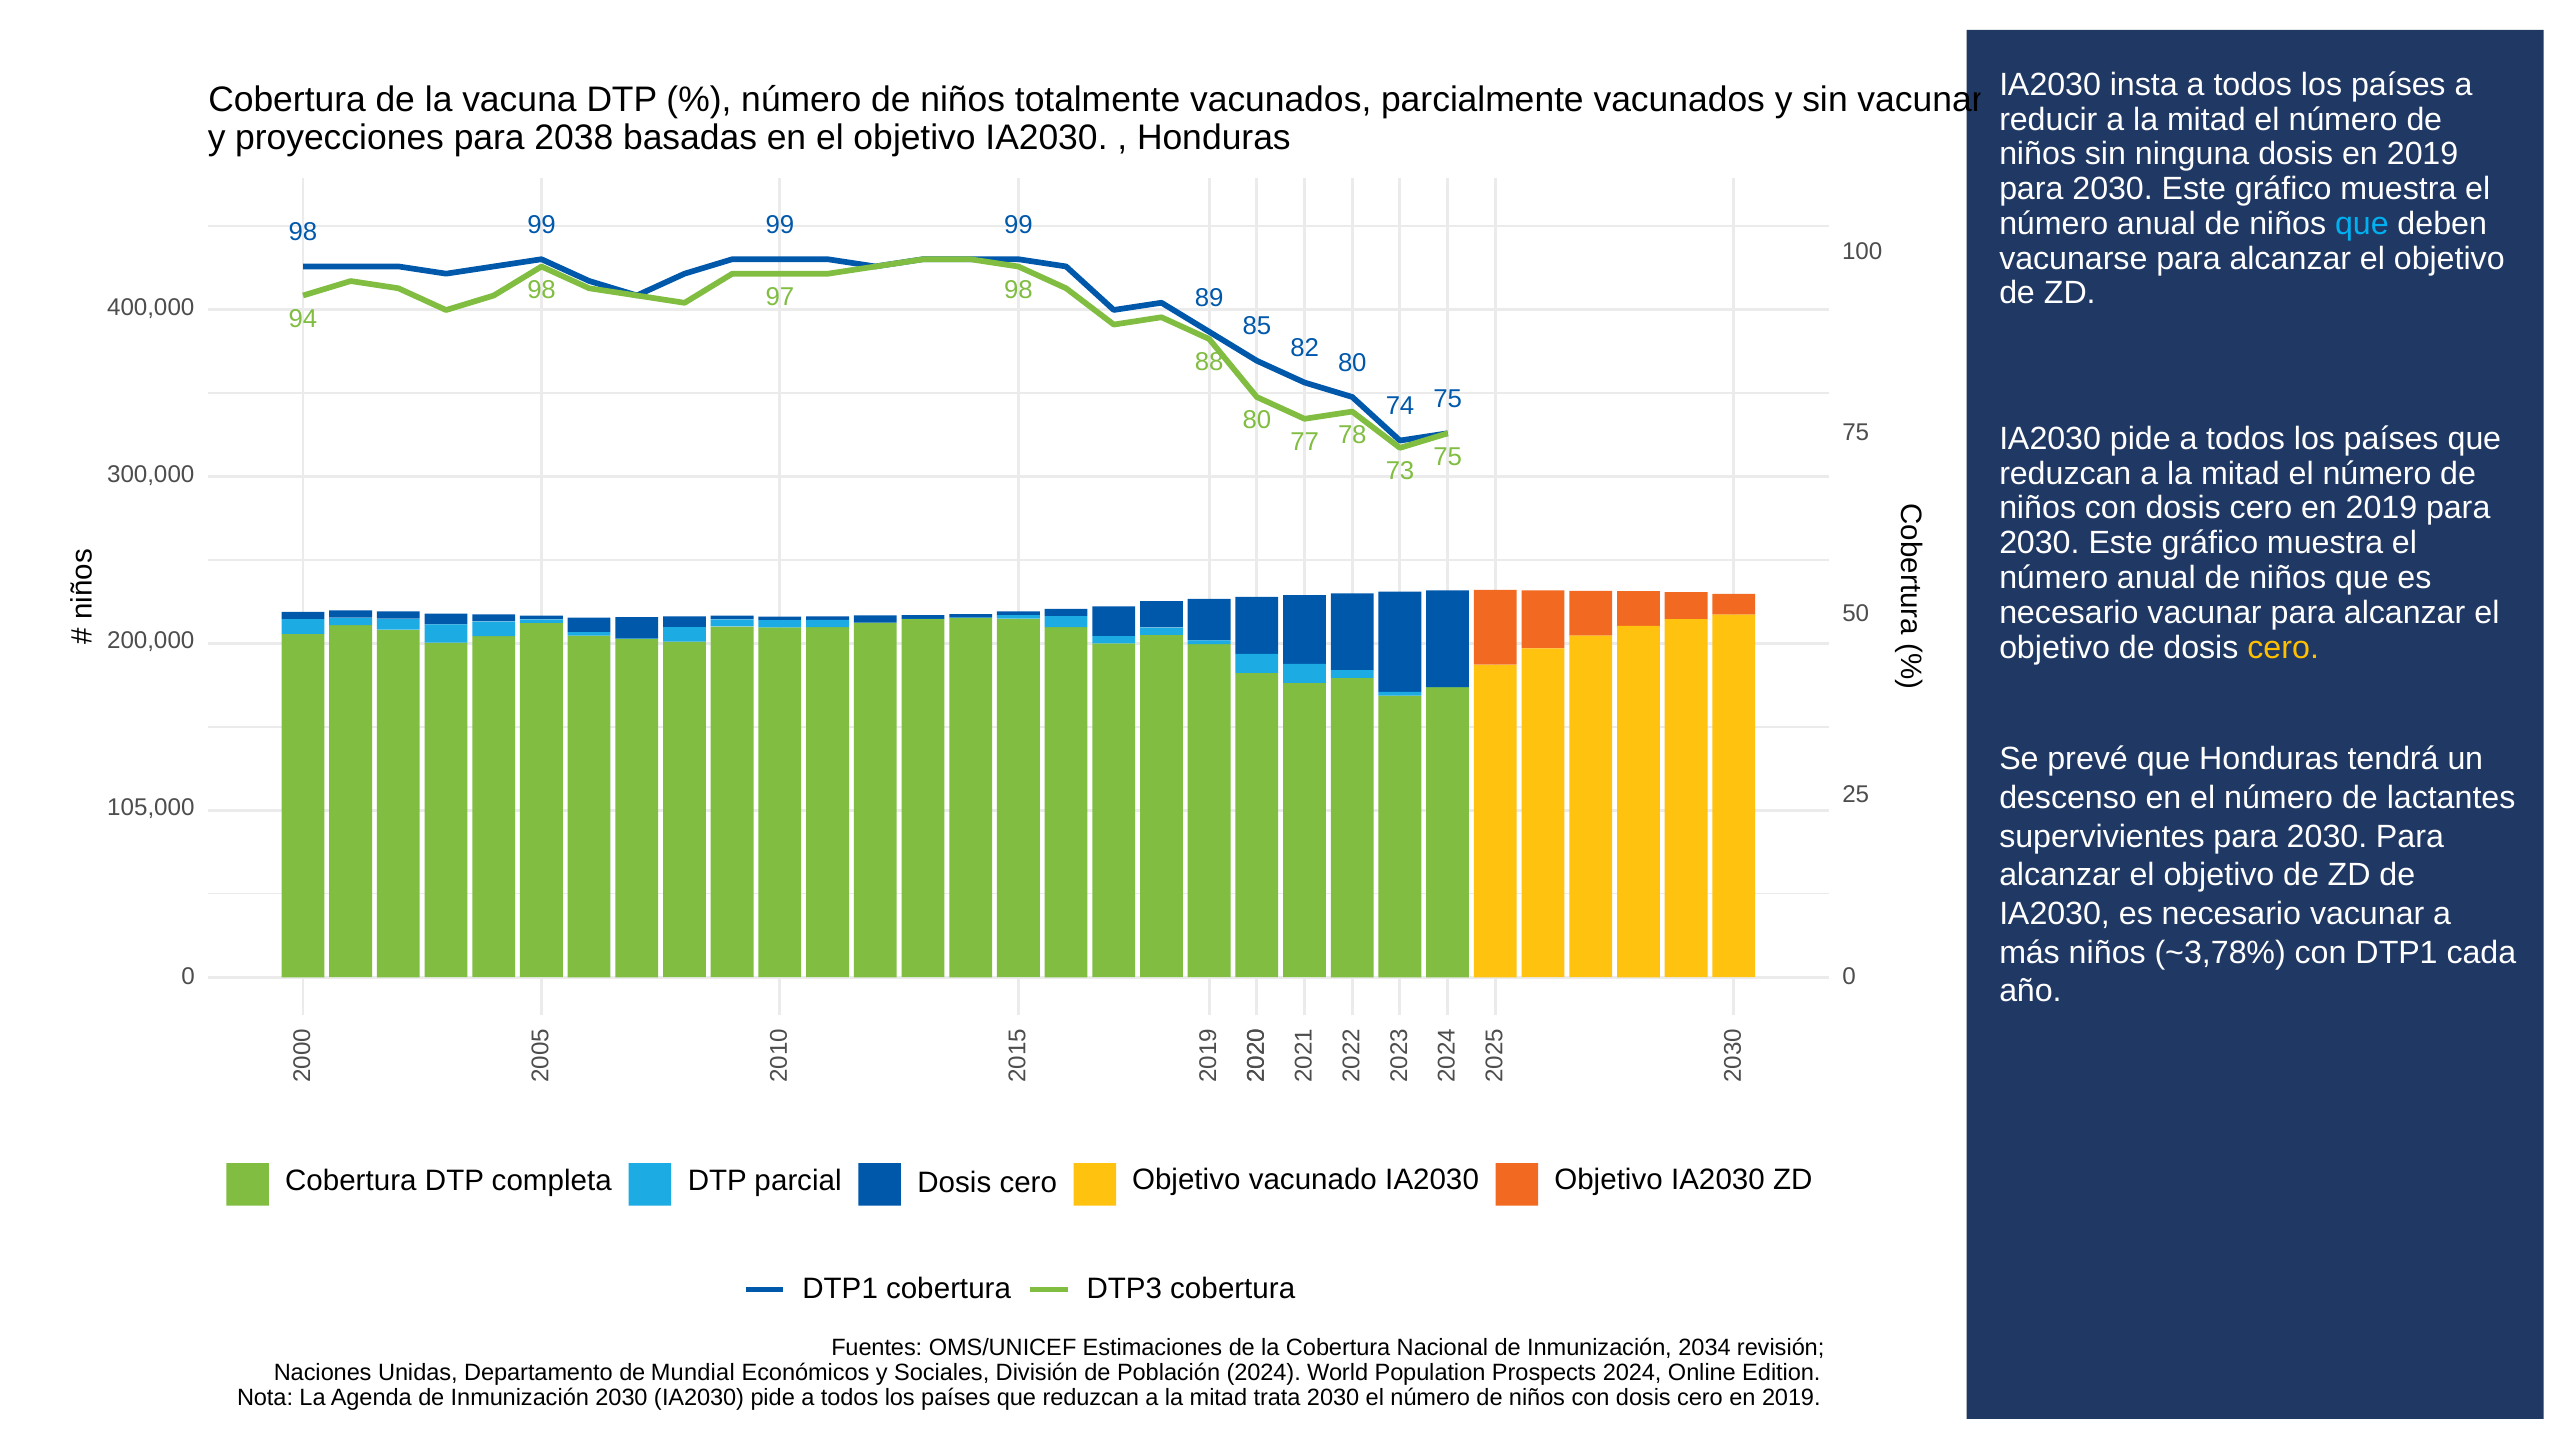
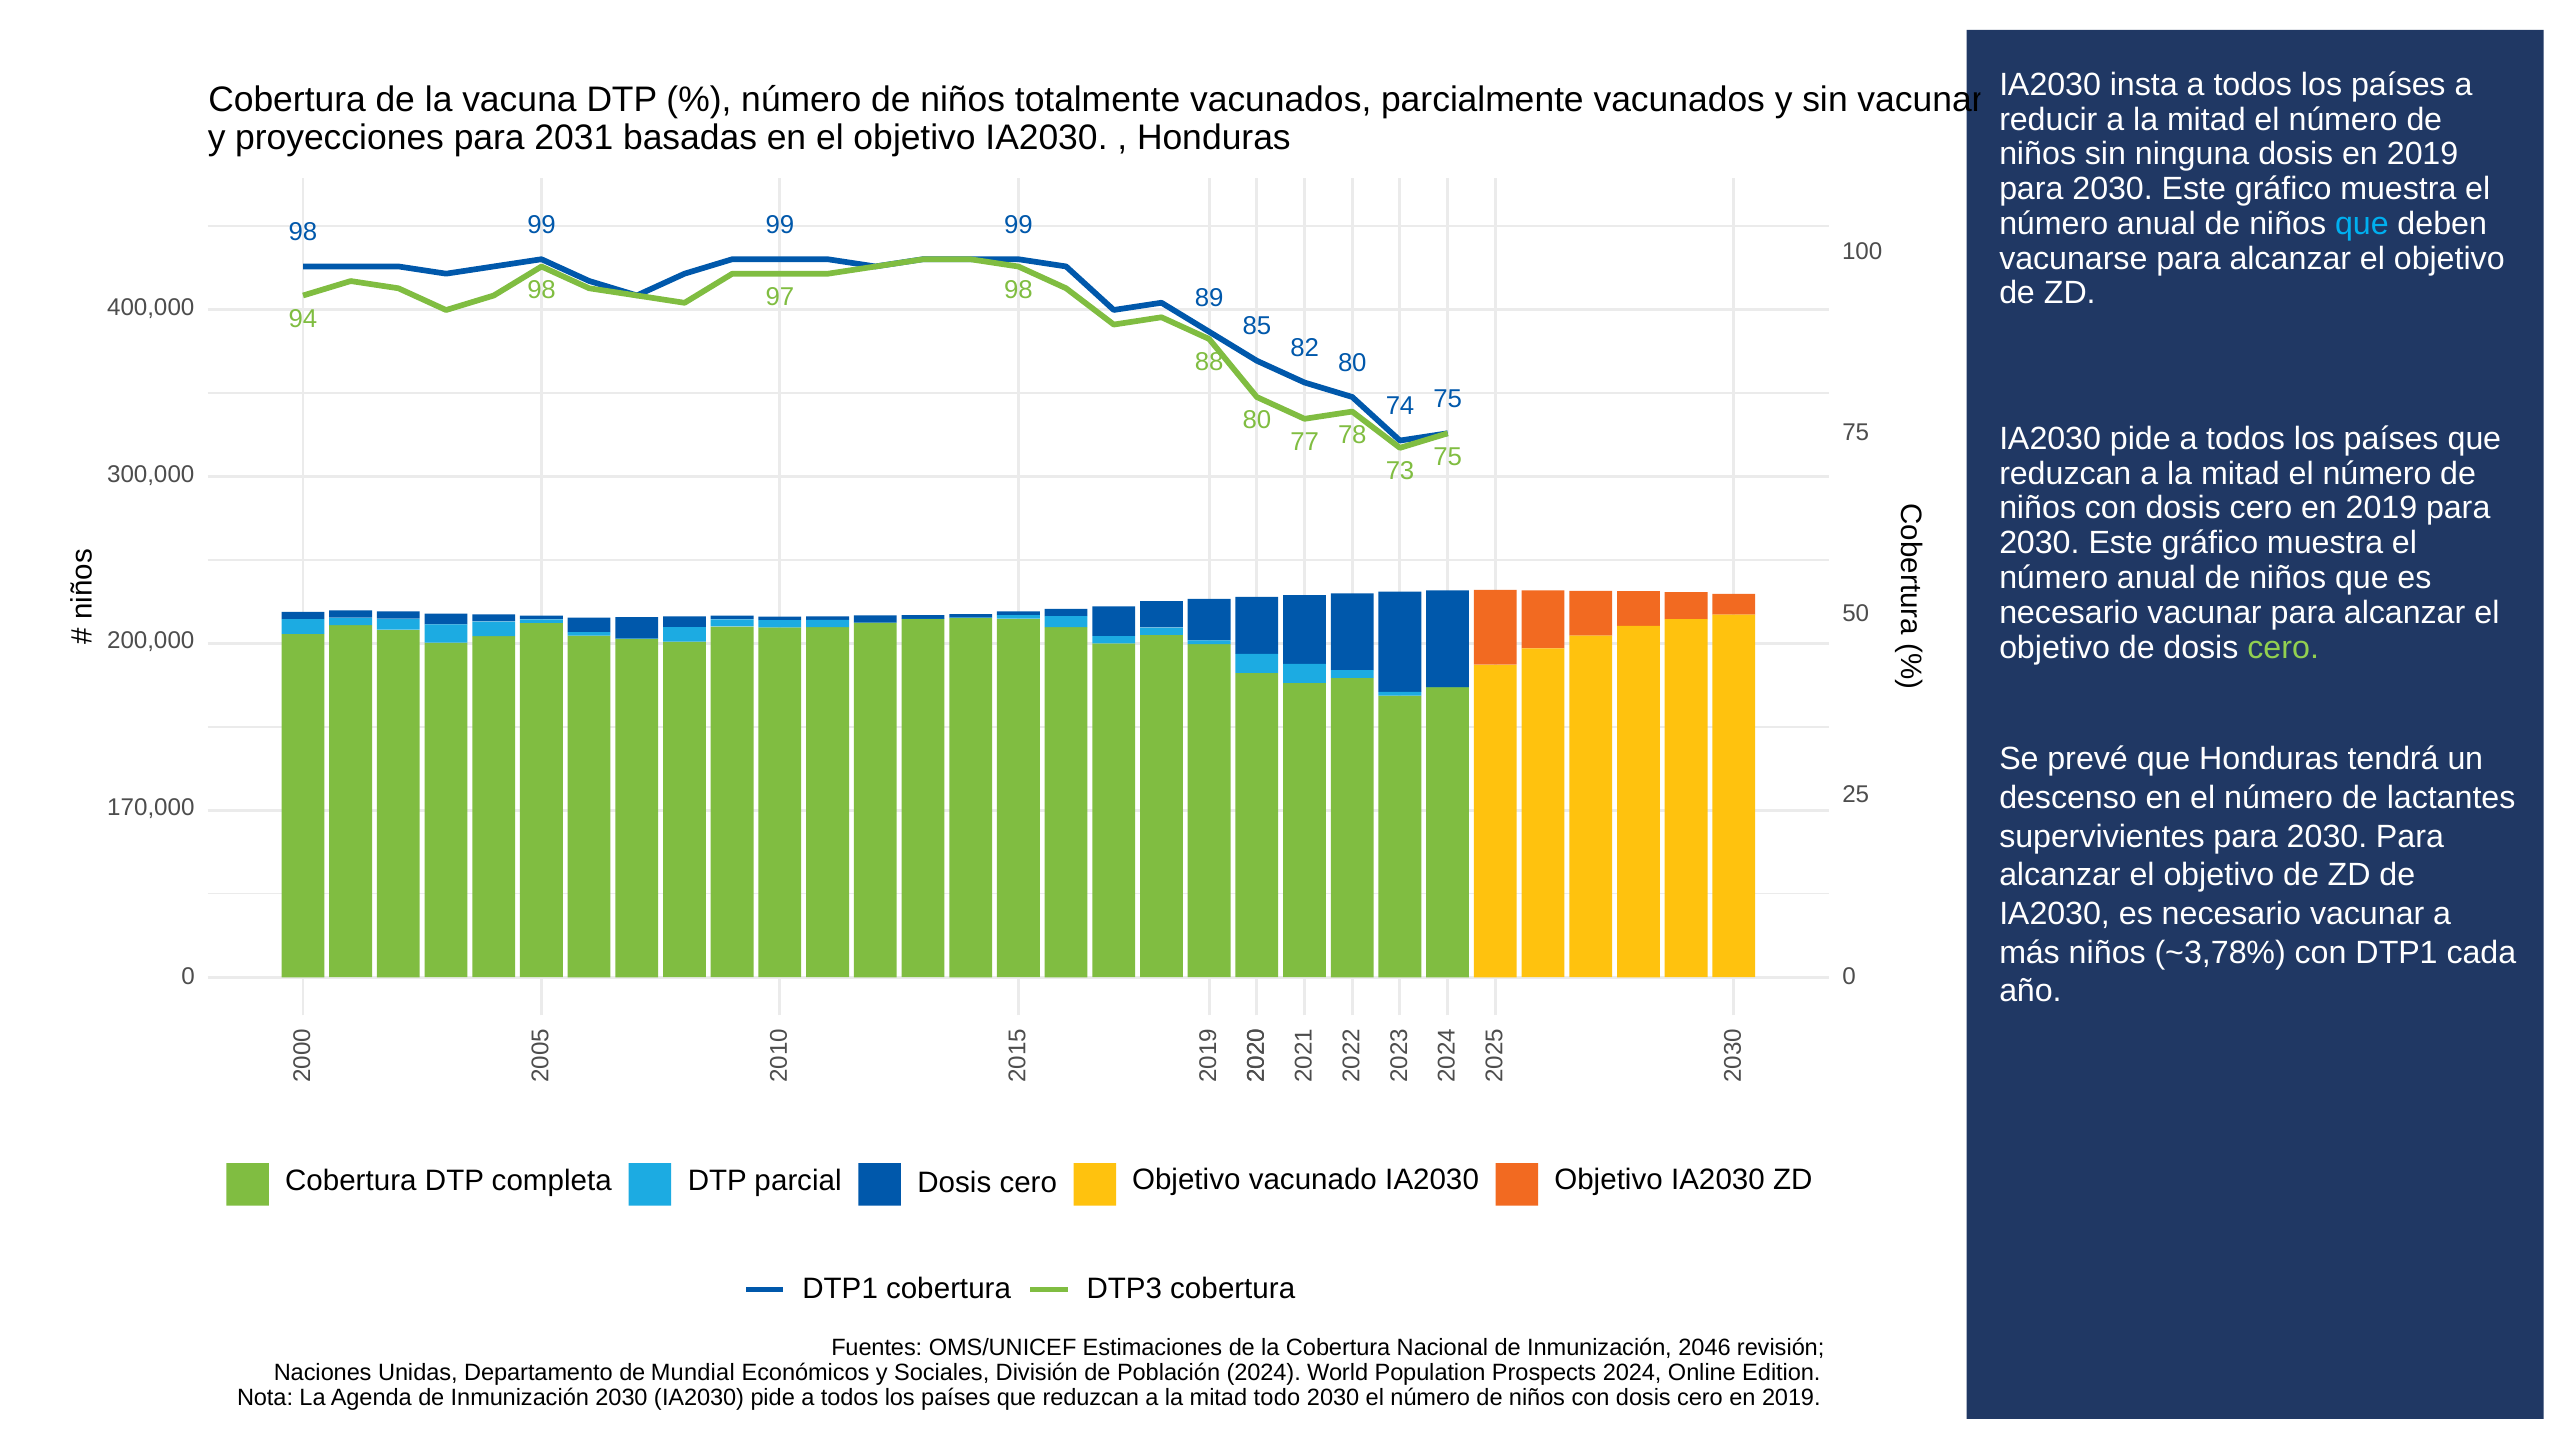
2038: 2038 -> 2031 (574, 138)
cero colour: yellow -> light green (2283, 647)
105,000: 105,000 -> 170,000 (151, 808)
2034: 2034 -> 2046 (1705, 1348)
trata: trata -> todo (1277, 1398)
